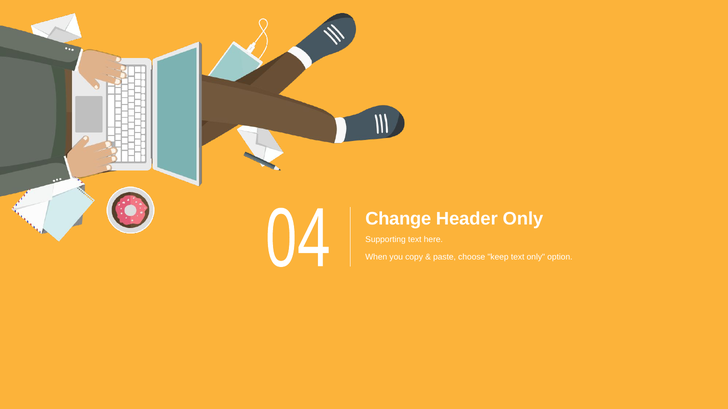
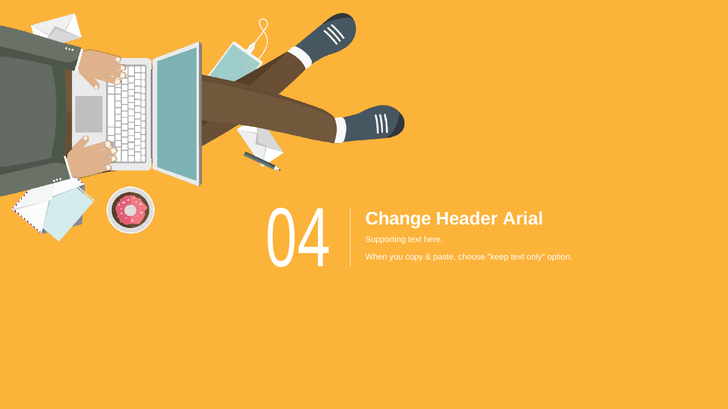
Header Only: Only -> Arial (523, 219)
